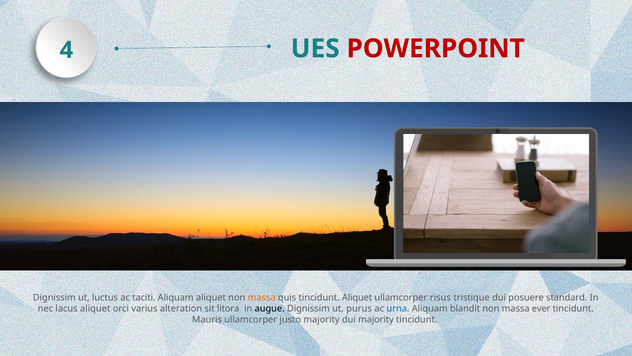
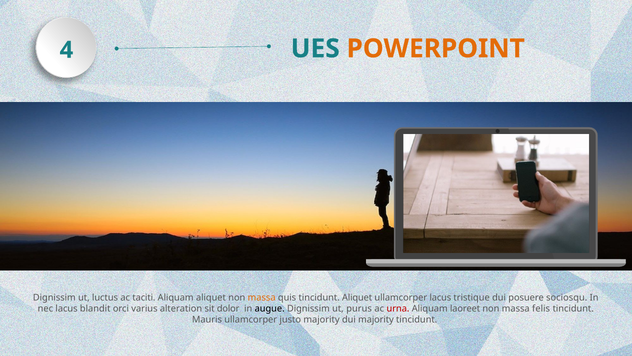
POWERPOINT colour: red -> orange (436, 49)
ullamcorper risus: risus -> lacus (440, 297)
standard: standard -> sociosqu (567, 297)
lacus aliquet: aliquet -> blandit (95, 308)
litora: litora -> dolor (228, 308)
urna colour: blue -> red (398, 308)
blandit: blandit -> laoreet (465, 308)
ever: ever -> felis (541, 308)
